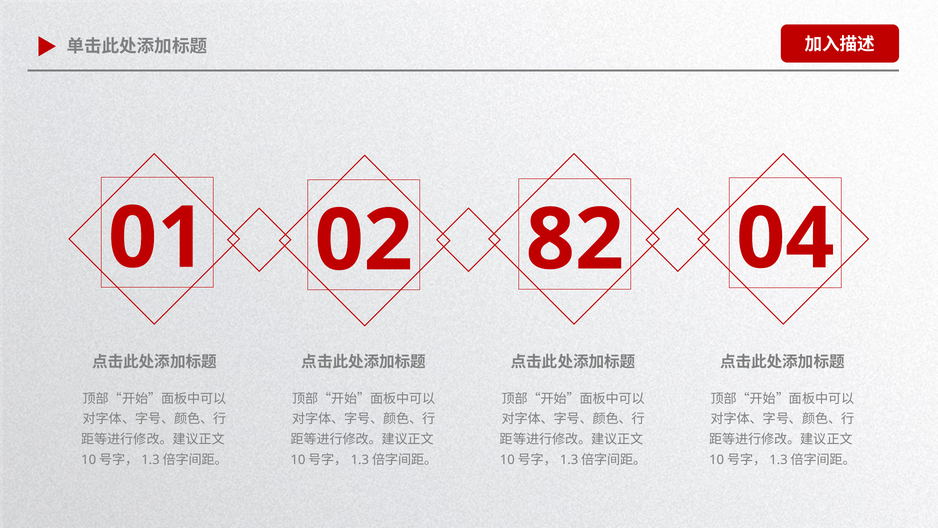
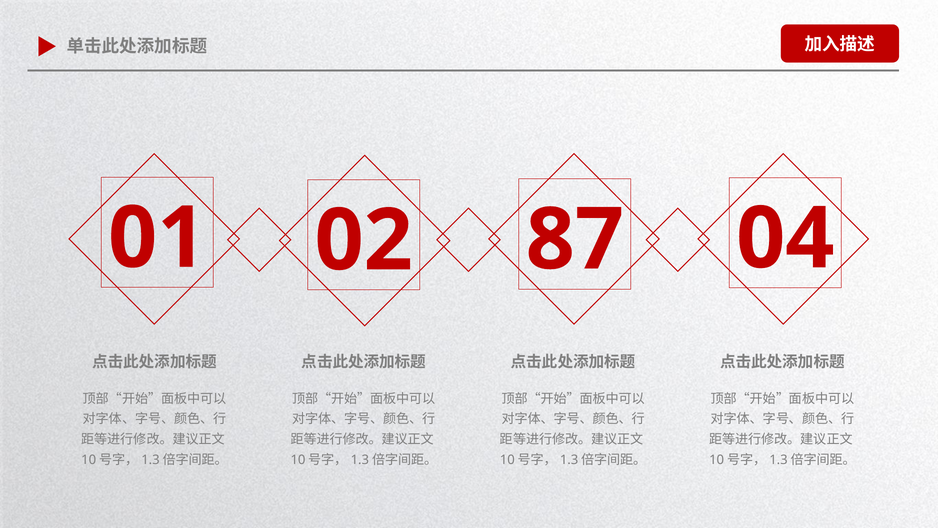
82: 82 -> 87 (575, 240)
